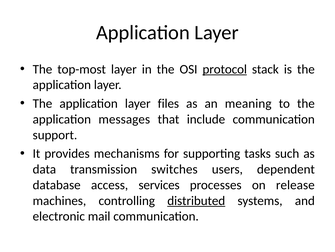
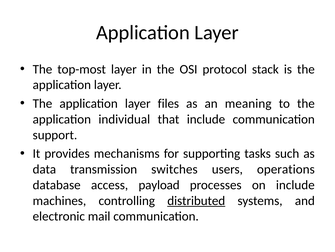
protocol underline: present -> none (225, 69)
messages: messages -> individual (124, 119)
dependent: dependent -> operations (286, 169)
services: services -> payload (159, 184)
on release: release -> include (295, 184)
